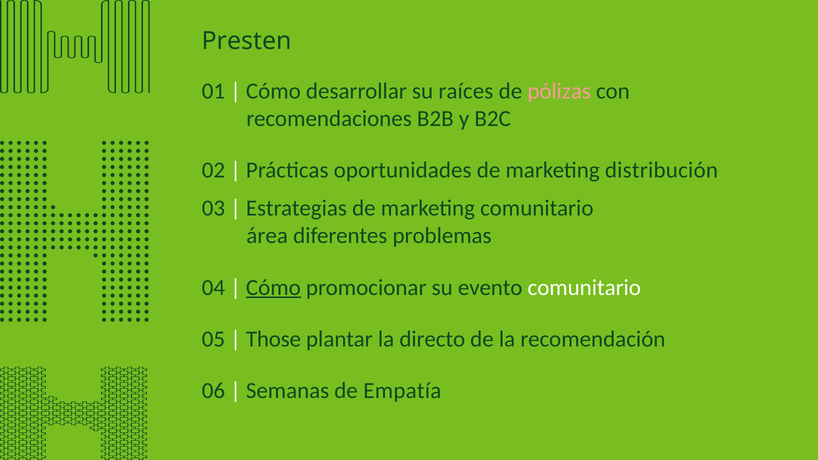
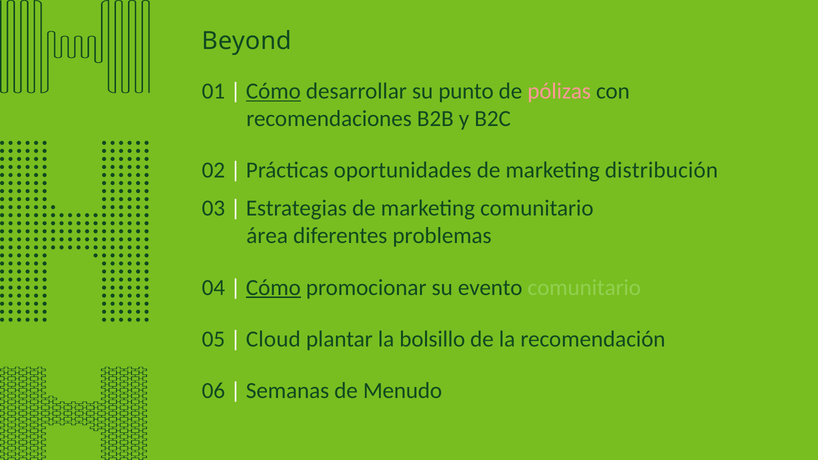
Presten: Presten -> Beyond (247, 41)
Cómo underline: none -> present (273, 91)
raíces: raíces -> punto (466, 91)
comunitario colour: white -> light green (584, 288)
Those: Those -> Cloud (273, 339)
directo: directo -> bolsillo (432, 339)
Empatía: Empatía -> Menudo (403, 391)
